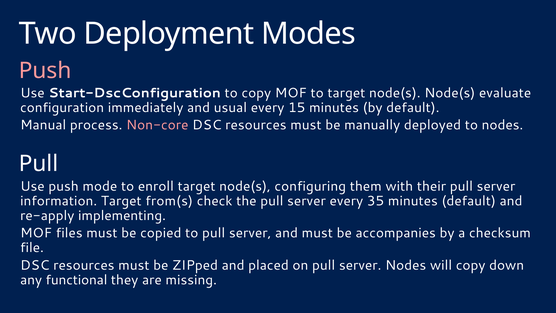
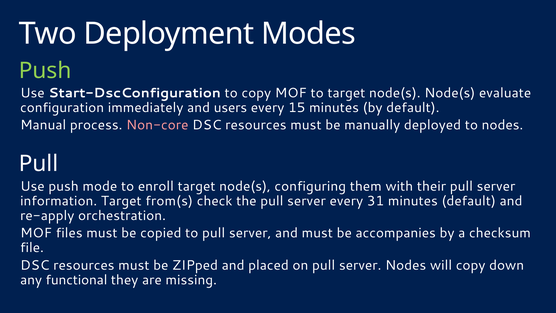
Push colour: pink -> light green (45, 70)
usual: usual -> users (230, 108)
35: 35 -> 31 (376, 201)
implementing: implementing -> orchestration (122, 215)
